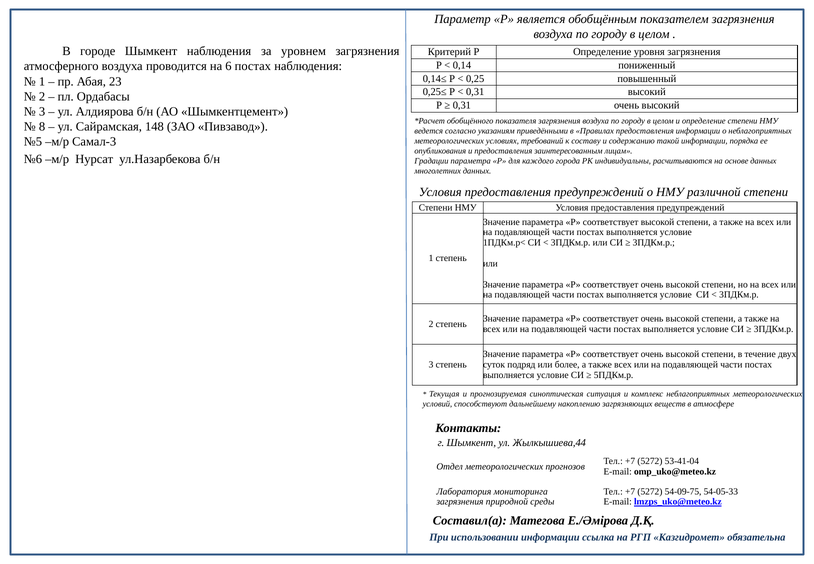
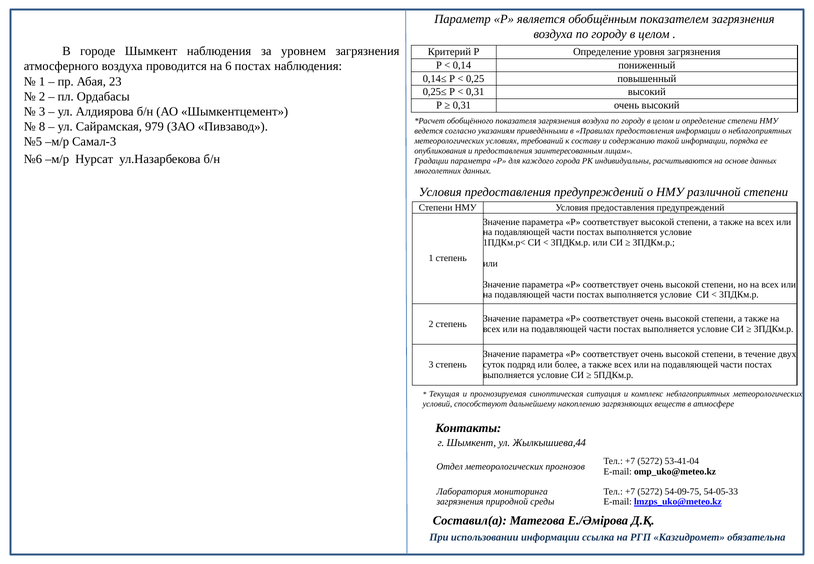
148: 148 -> 979 (154, 126)
